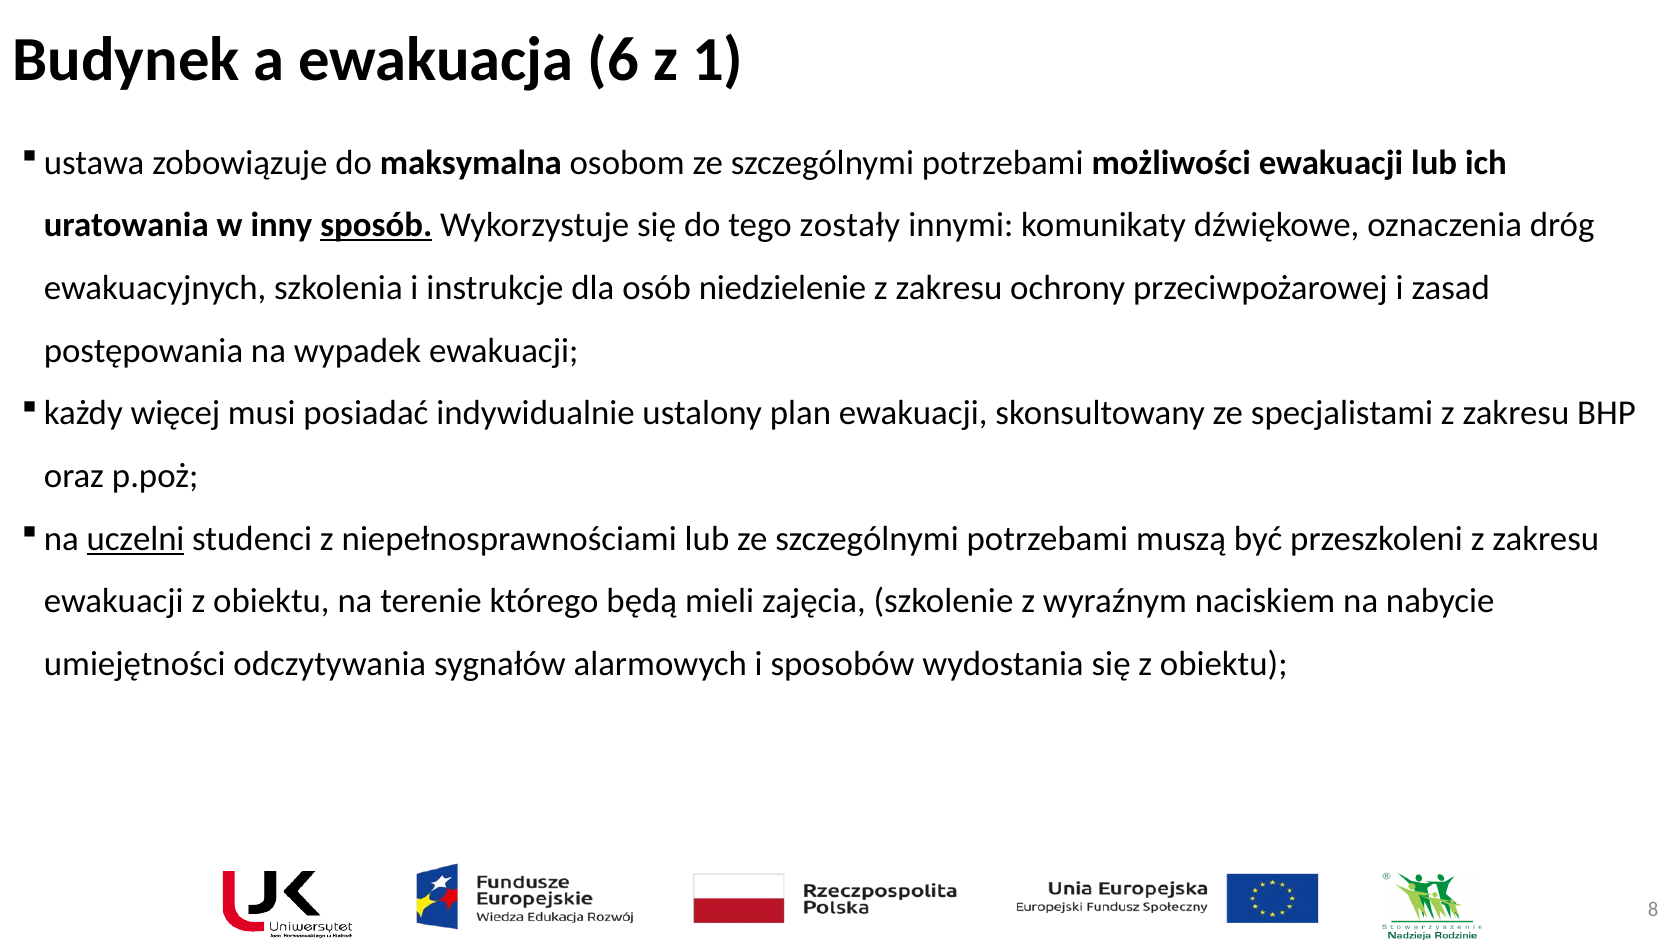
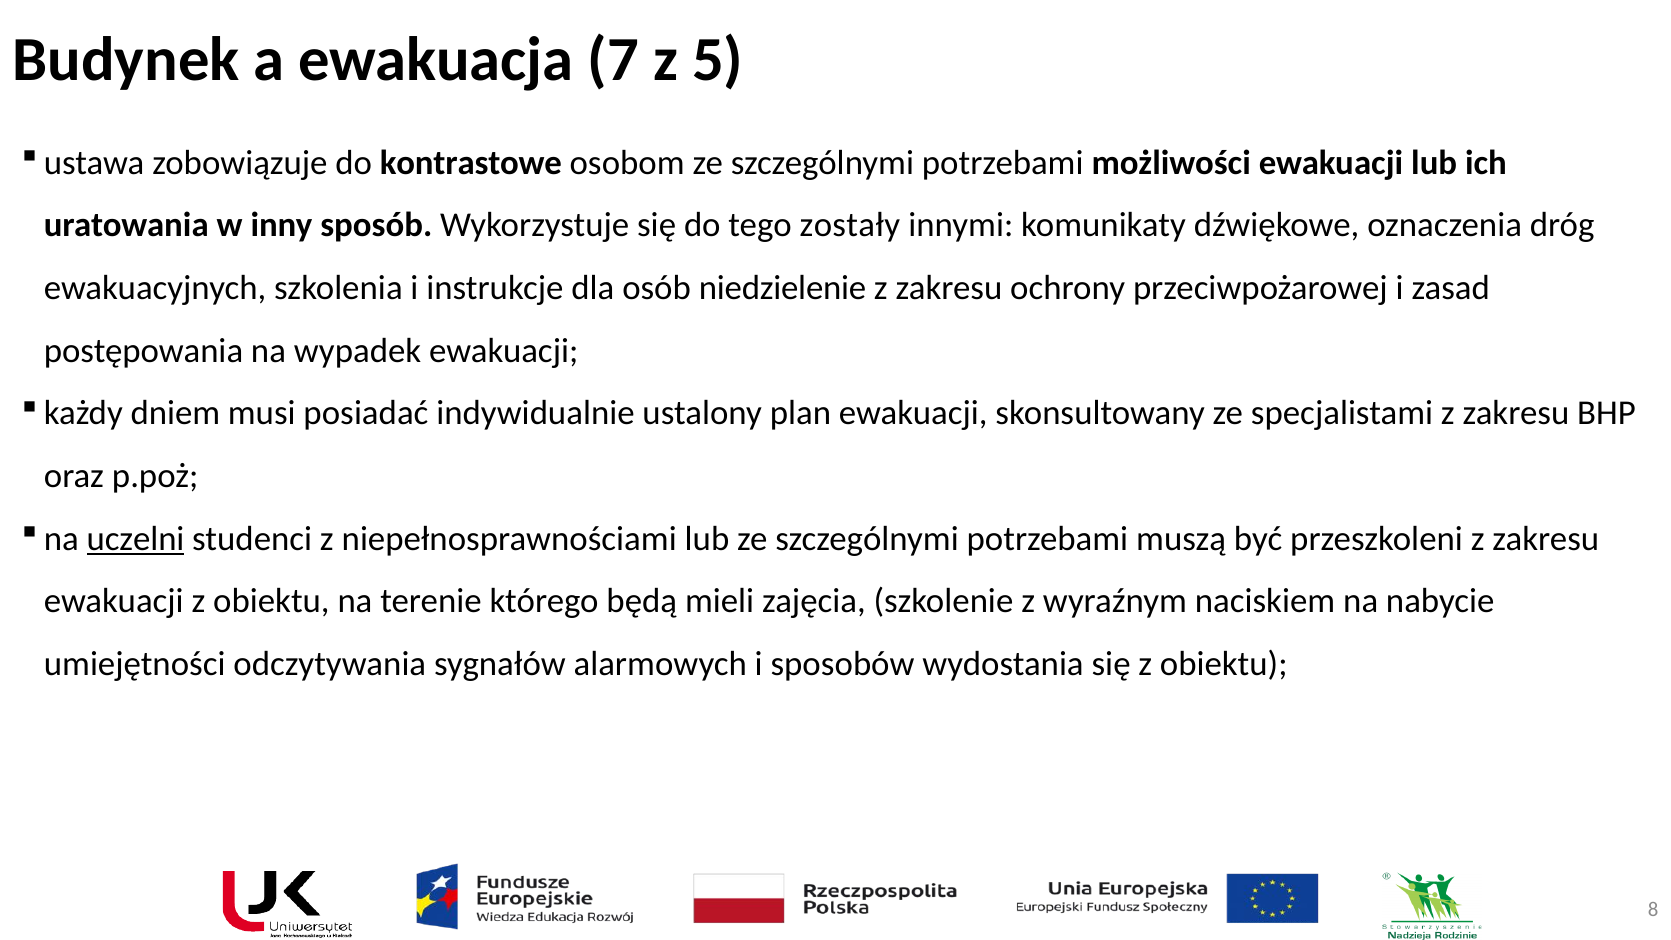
6: 6 -> 7 (614, 60)
1: 1 -> 5 (718, 60)
maksymalna: maksymalna -> kontrastowe (471, 163)
sposób underline: present -> none (376, 225)
więcej: więcej -> dniem (175, 413)
